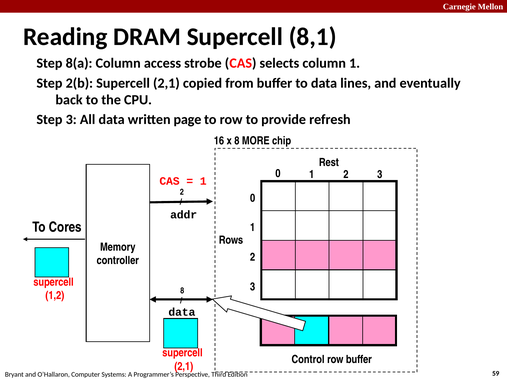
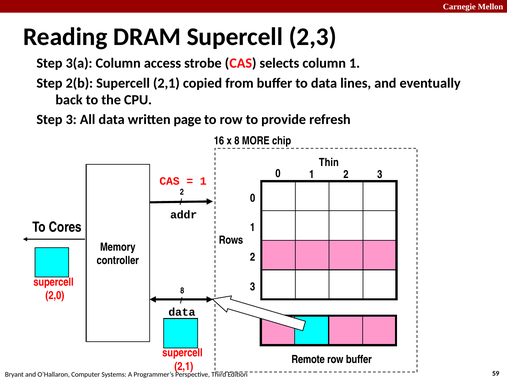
8,1: 8,1 -> 2,3 (313, 37)
8(a: 8(a -> 3(a (79, 63)
Rest: Rest -> Thin (329, 163)
1,2: 1,2 -> 2,0 (55, 296)
Control: Control -> Remote (308, 360)
